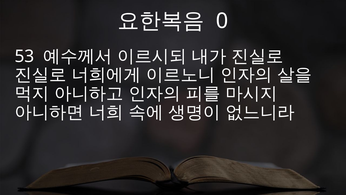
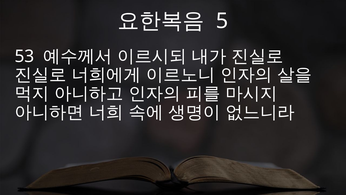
0: 0 -> 5 (222, 21)
